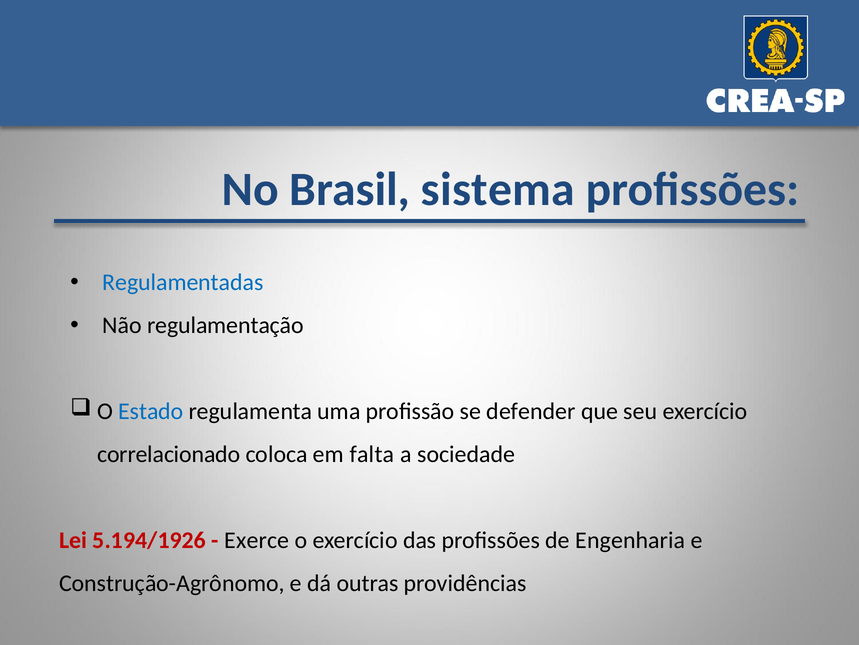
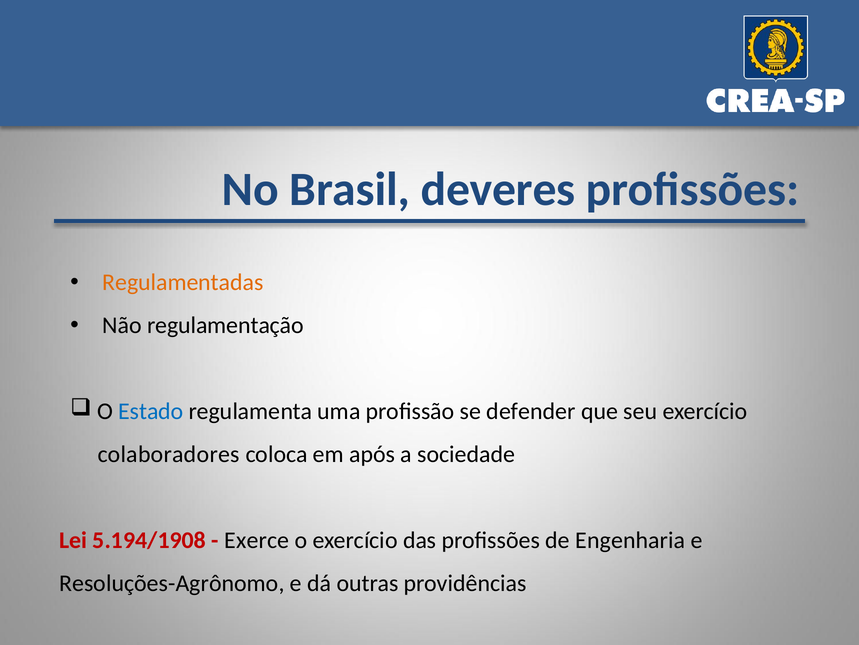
sistema: sistema -> deveres (498, 189)
Regulamentadas colour: blue -> orange (183, 282)
correlacionado: correlacionado -> colaboradores (169, 454)
falta: falta -> após (372, 454)
5.194/1926: 5.194/1926 -> 5.194/1908 (149, 540)
Construção-Agrônomo: Construção-Agrônomo -> Resoluções-Agrônomo (172, 583)
